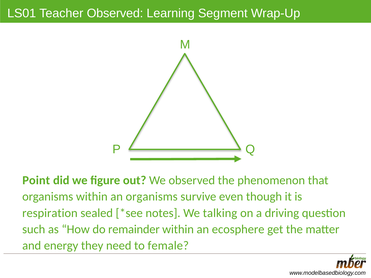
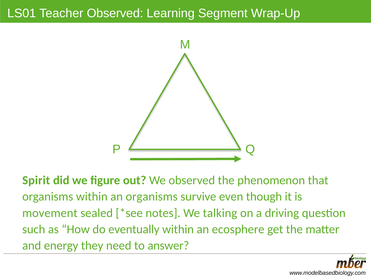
Point: Point -> Spirit (36, 180)
respiration: respiration -> movement (50, 213)
remainder: remainder -> eventually (134, 229)
female: female -> answer (168, 246)
